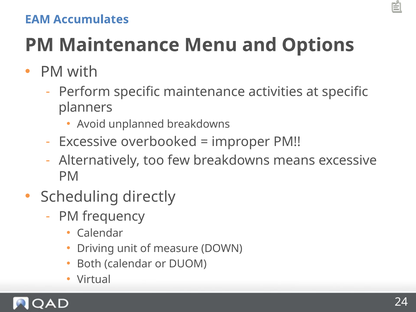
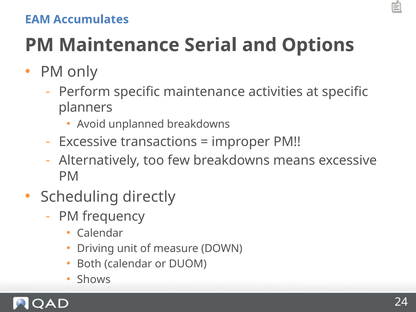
Menu: Menu -> Serial (211, 45)
with: with -> only (82, 72)
overbooked: overbooked -> transactions (159, 142)
Virtual: Virtual -> Shows (94, 279)
